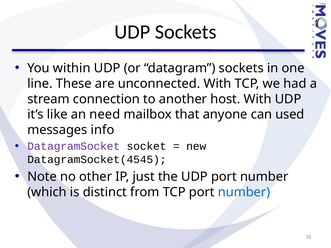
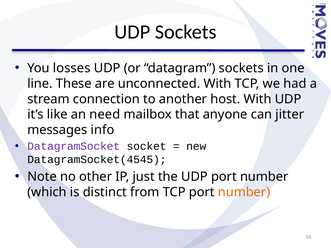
within: within -> losses (72, 68)
used: used -> jitter (290, 115)
number colour: blue -> orange (244, 192)
